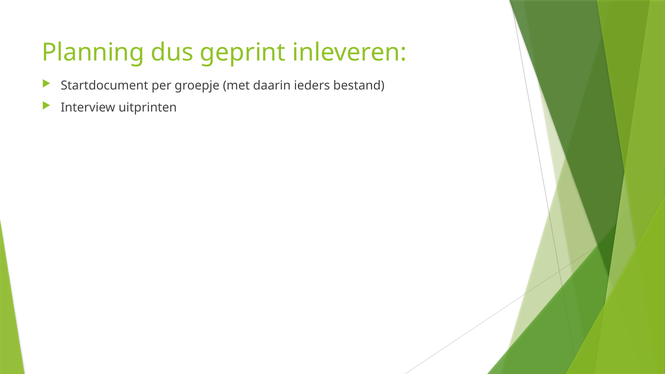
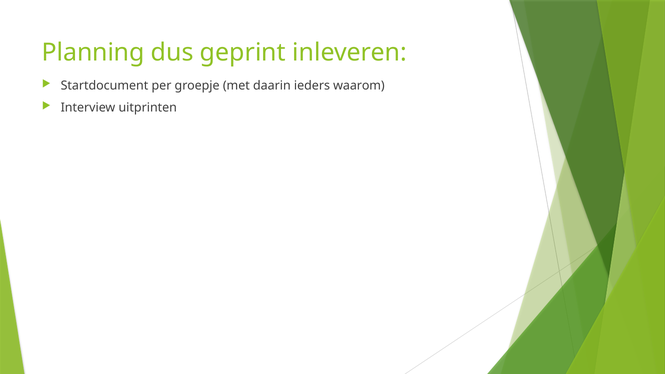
bestand: bestand -> waarom (359, 86)
